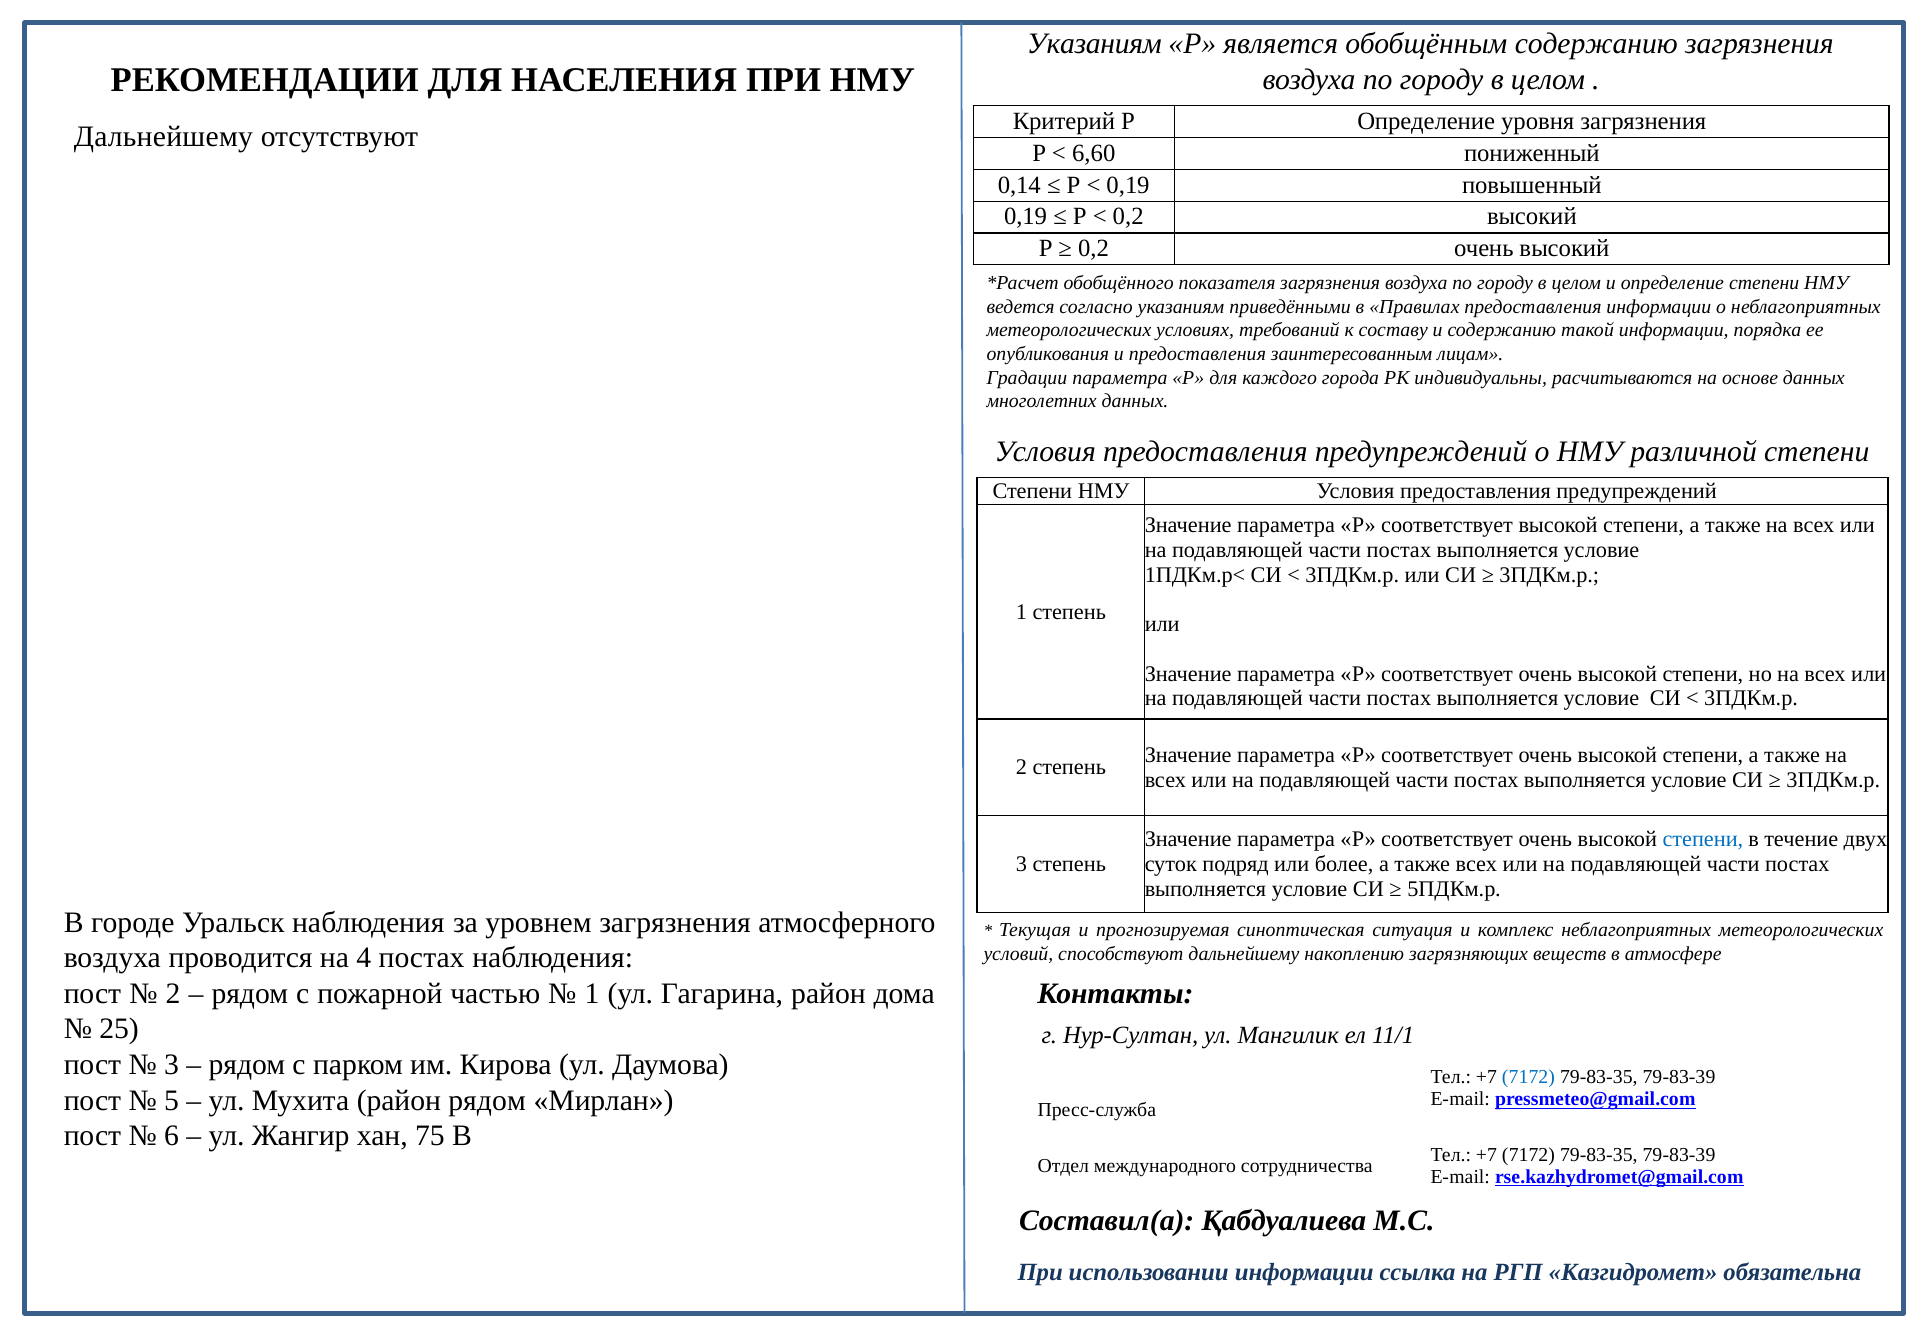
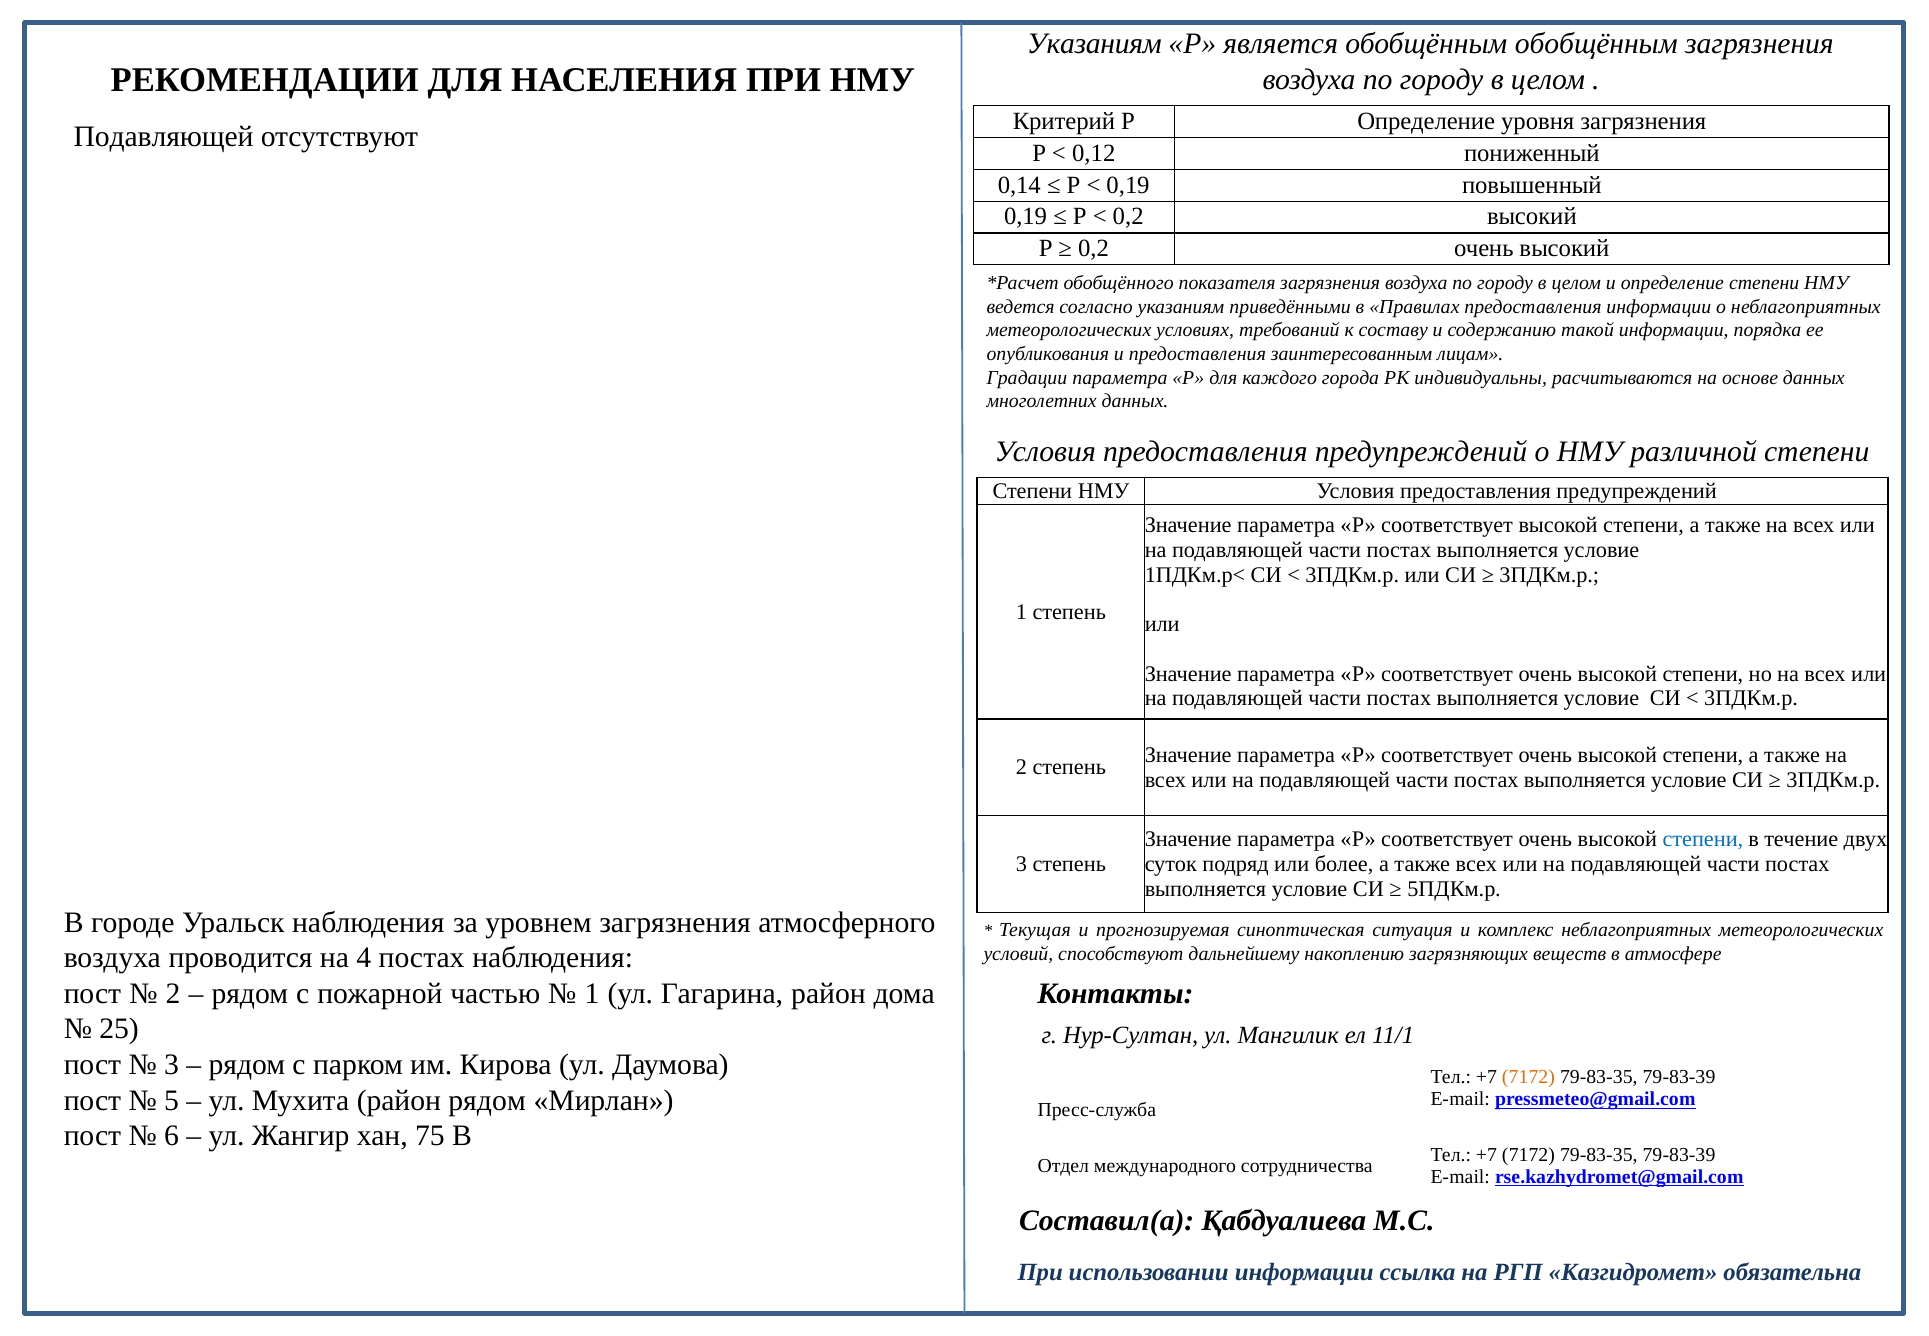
обобщённым содержанию: содержанию -> обобщённым (1596, 44)
Дальнейшему: Дальнейшему -> Подавляющей (164, 137)
6,60: 6,60 -> 0,12 (1094, 153)
7172 colour: blue -> orange (1528, 1077)
